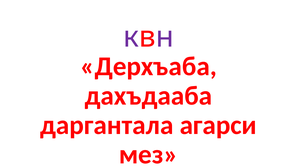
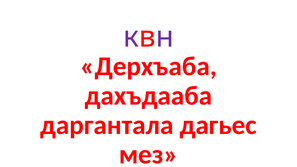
агарси: агарси -> дагьес (218, 125)
